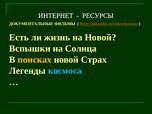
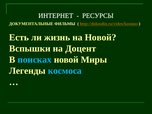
Солнца: Солнца -> Доцент (81, 49)
поисках colour: yellow -> light blue (35, 60)
Страх: Страх -> Миры (94, 60)
